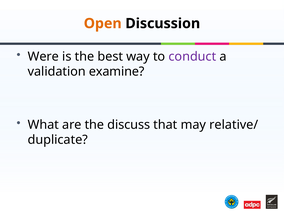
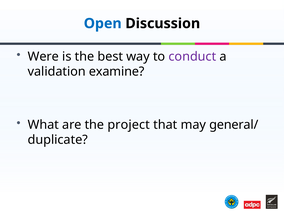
Open colour: orange -> blue (103, 23)
discuss: discuss -> project (129, 125)
relative/: relative/ -> general/ (234, 125)
